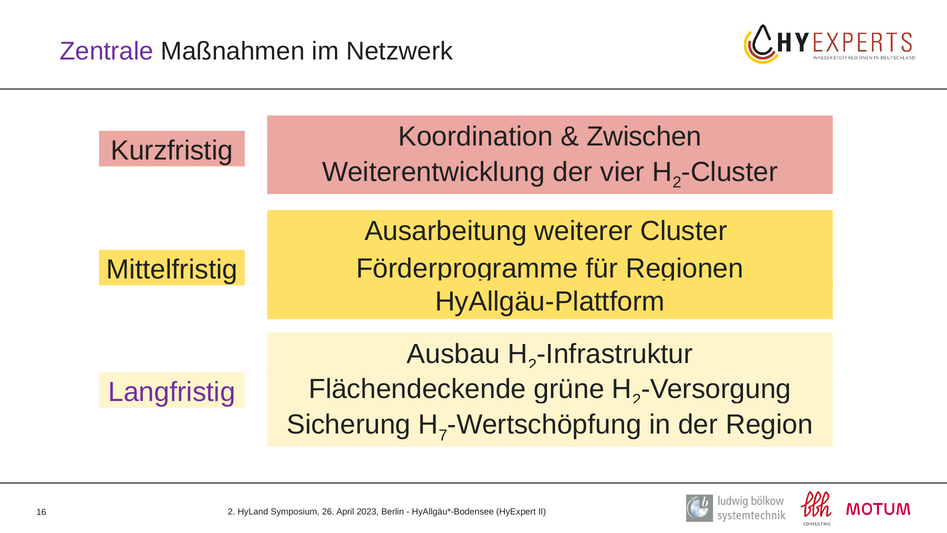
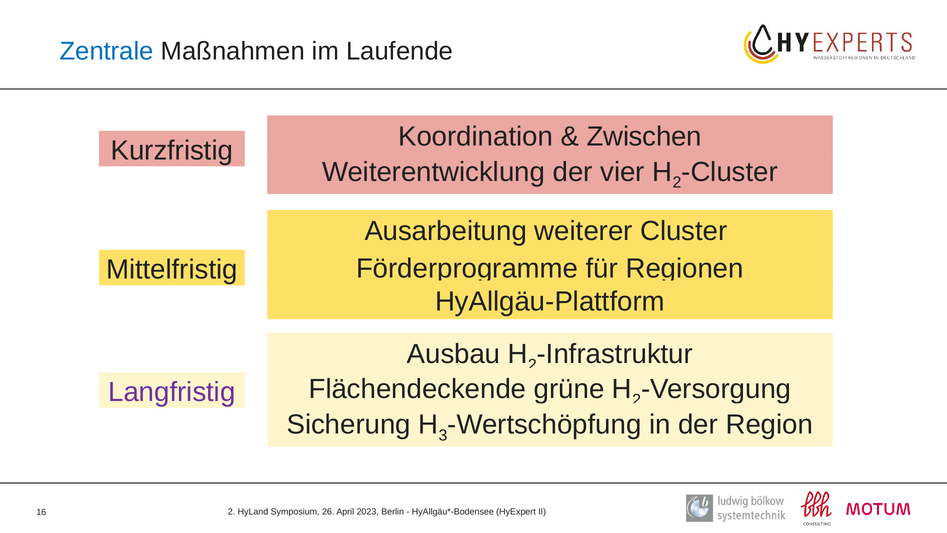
Zentrale colour: purple -> blue (107, 51)
Netzwerk: Netzwerk -> Laufende (400, 51)
7: 7 -> 3 (443, 435)
